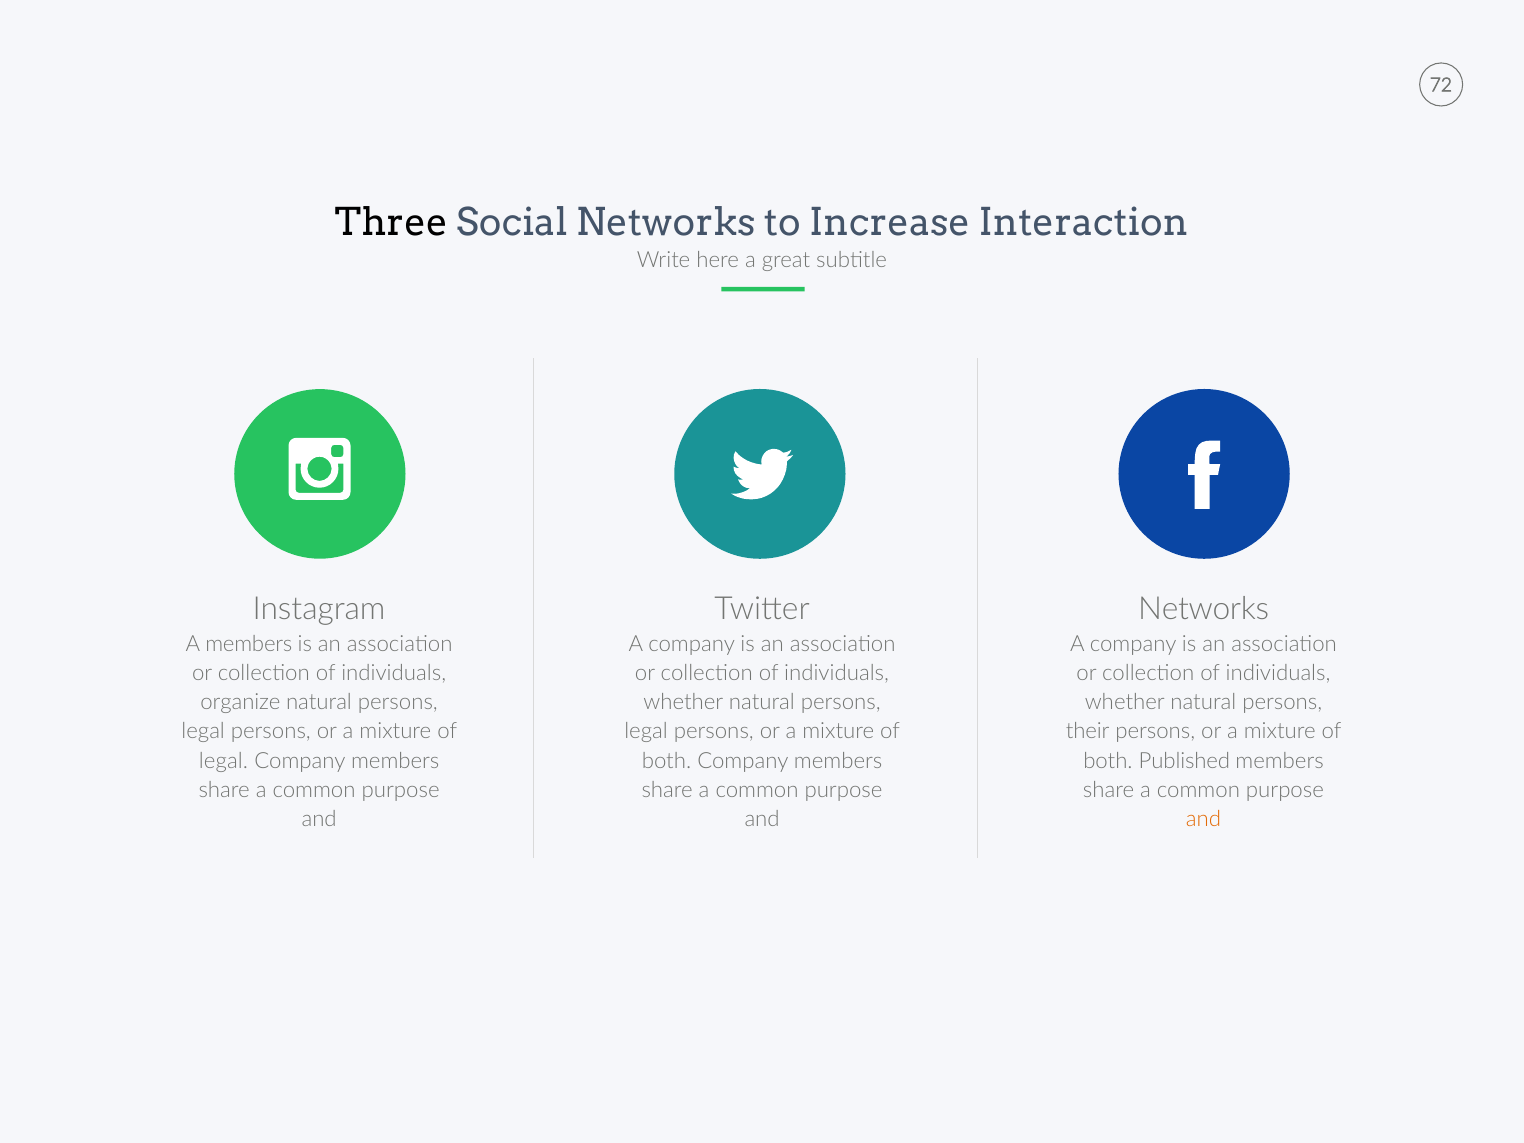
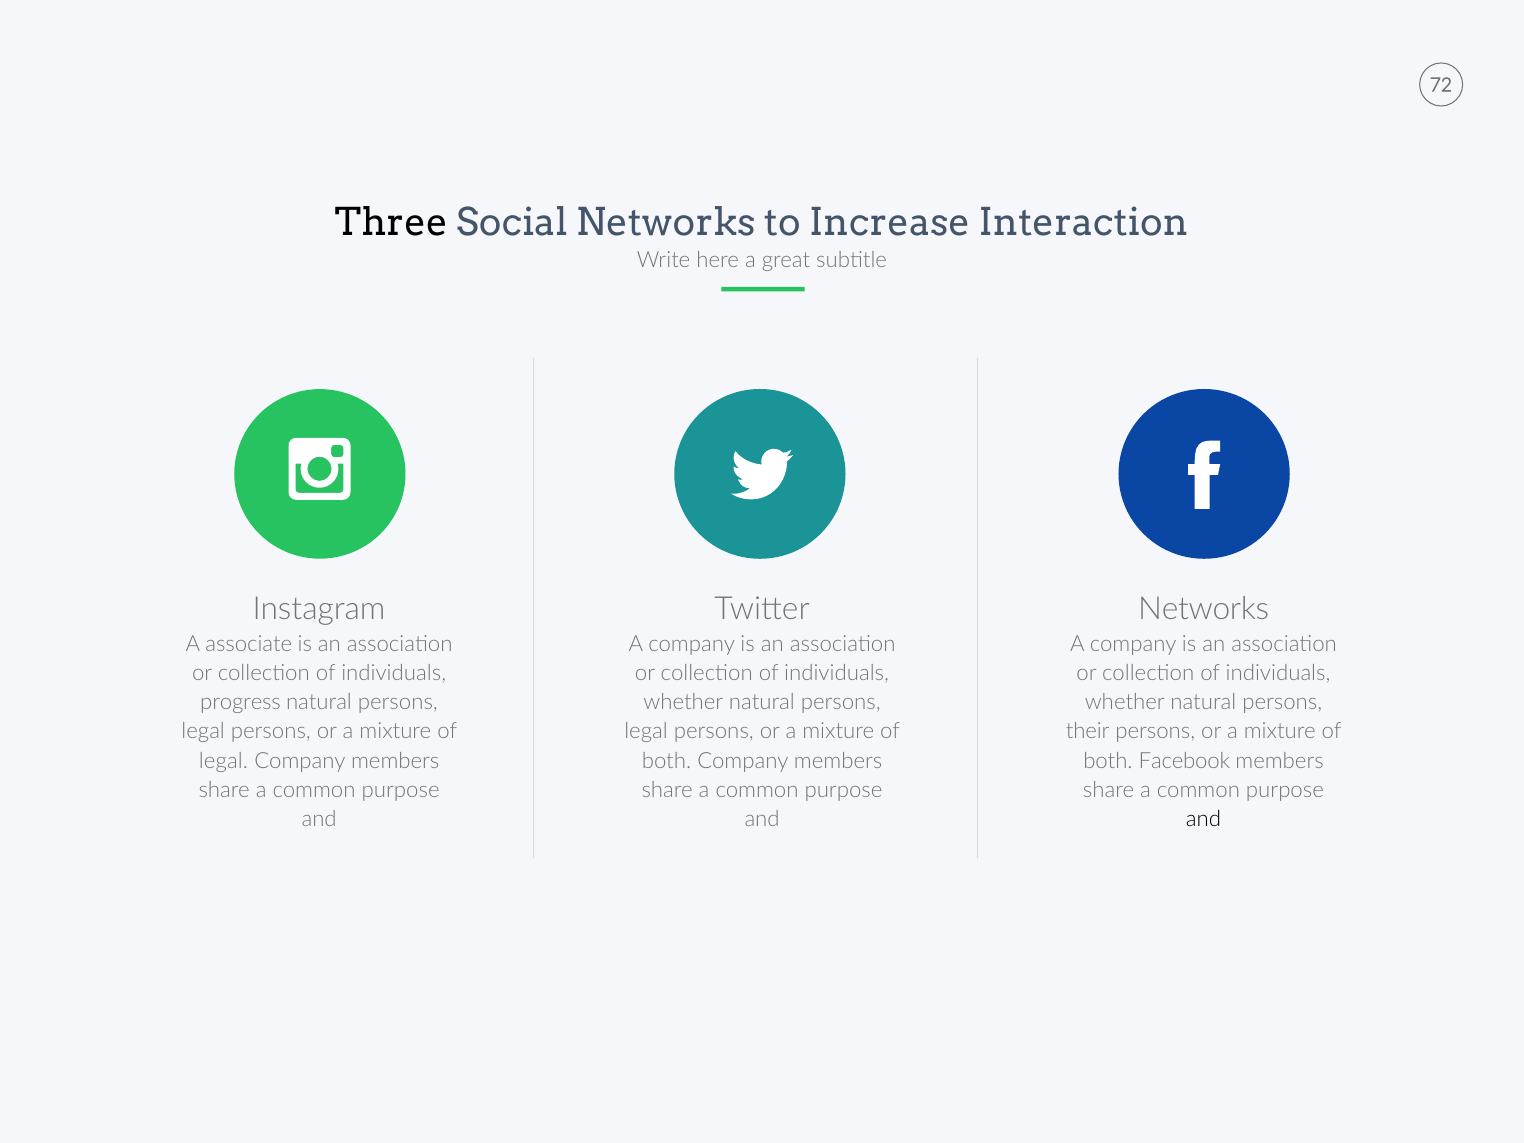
A members: members -> associate (249, 644)
organize: organize -> progress (241, 702)
Published: Published -> Facebook (1184, 761)
and colour: orange -> black (1204, 820)
